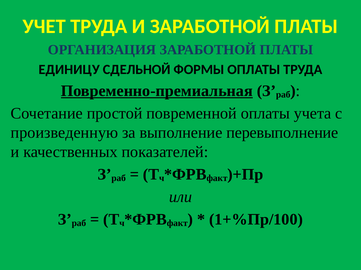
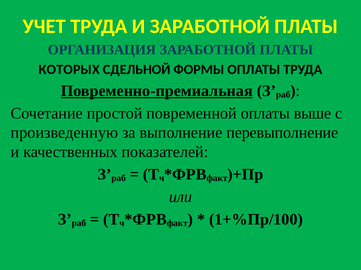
ЕДИНИЦУ: ЕДИНИЦУ -> КОТОРЫХ (69, 70)
учета: учета -> выше (313, 114)
